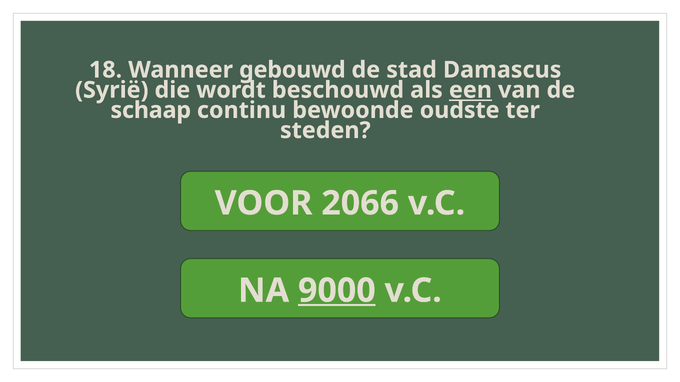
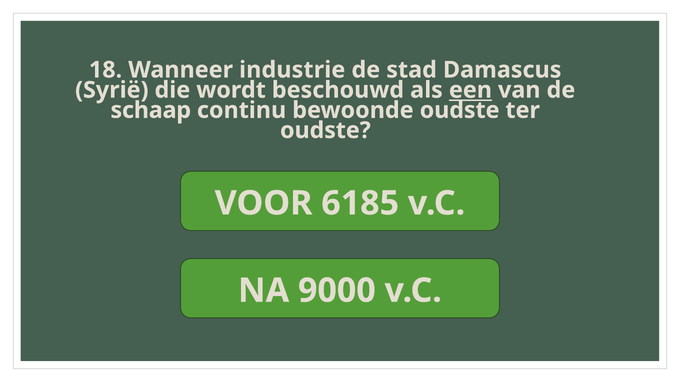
gebouwd: gebouwd -> industrie (292, 70)
steden: steden -> oudste (325, 131)
2066: 2066 -> 6185 (360, 204)
9000 underline: present -> none (337, 291)
